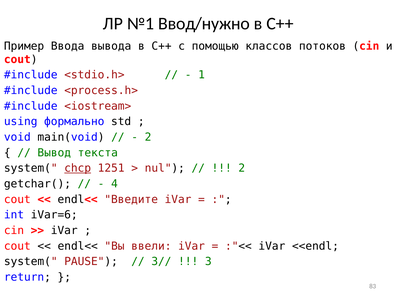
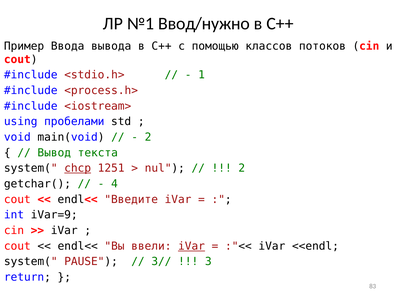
формально: формально -> пробелами (74, 122)
iVar=6: iVar=6 -> iVar=9 (54, 215)
iVar underline: none -> present (192, 246)
